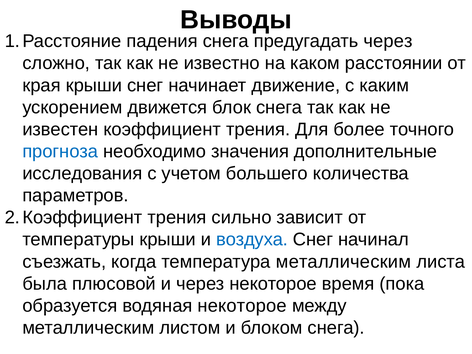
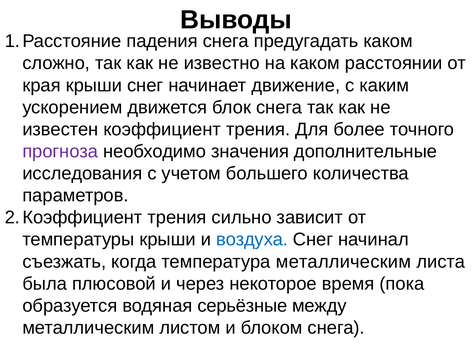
предугадать через: через -> каком (388, 41)
прогноза colour: blue -> purple (60, 151)
водяная некоторое: некоторое -> серьёзные (242, 306)
